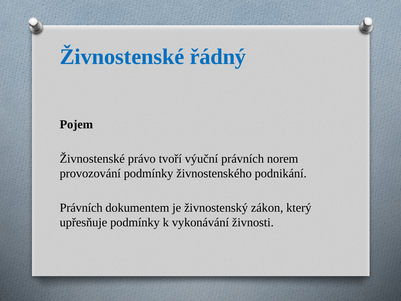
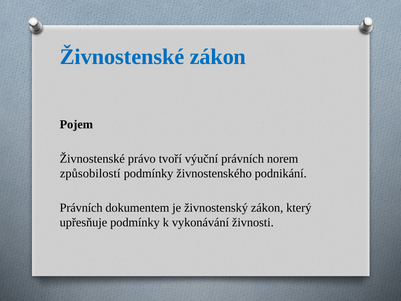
Živnostenské řádný: řádný -> zákon (218, 57)
provozování: provozování -> způsobilostí (90, 173)
